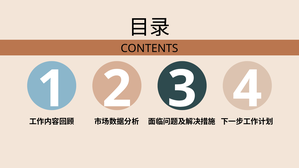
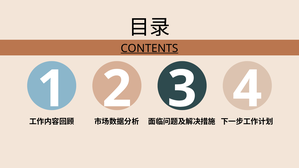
CONTENTS underline: none -> present (149, 48)
